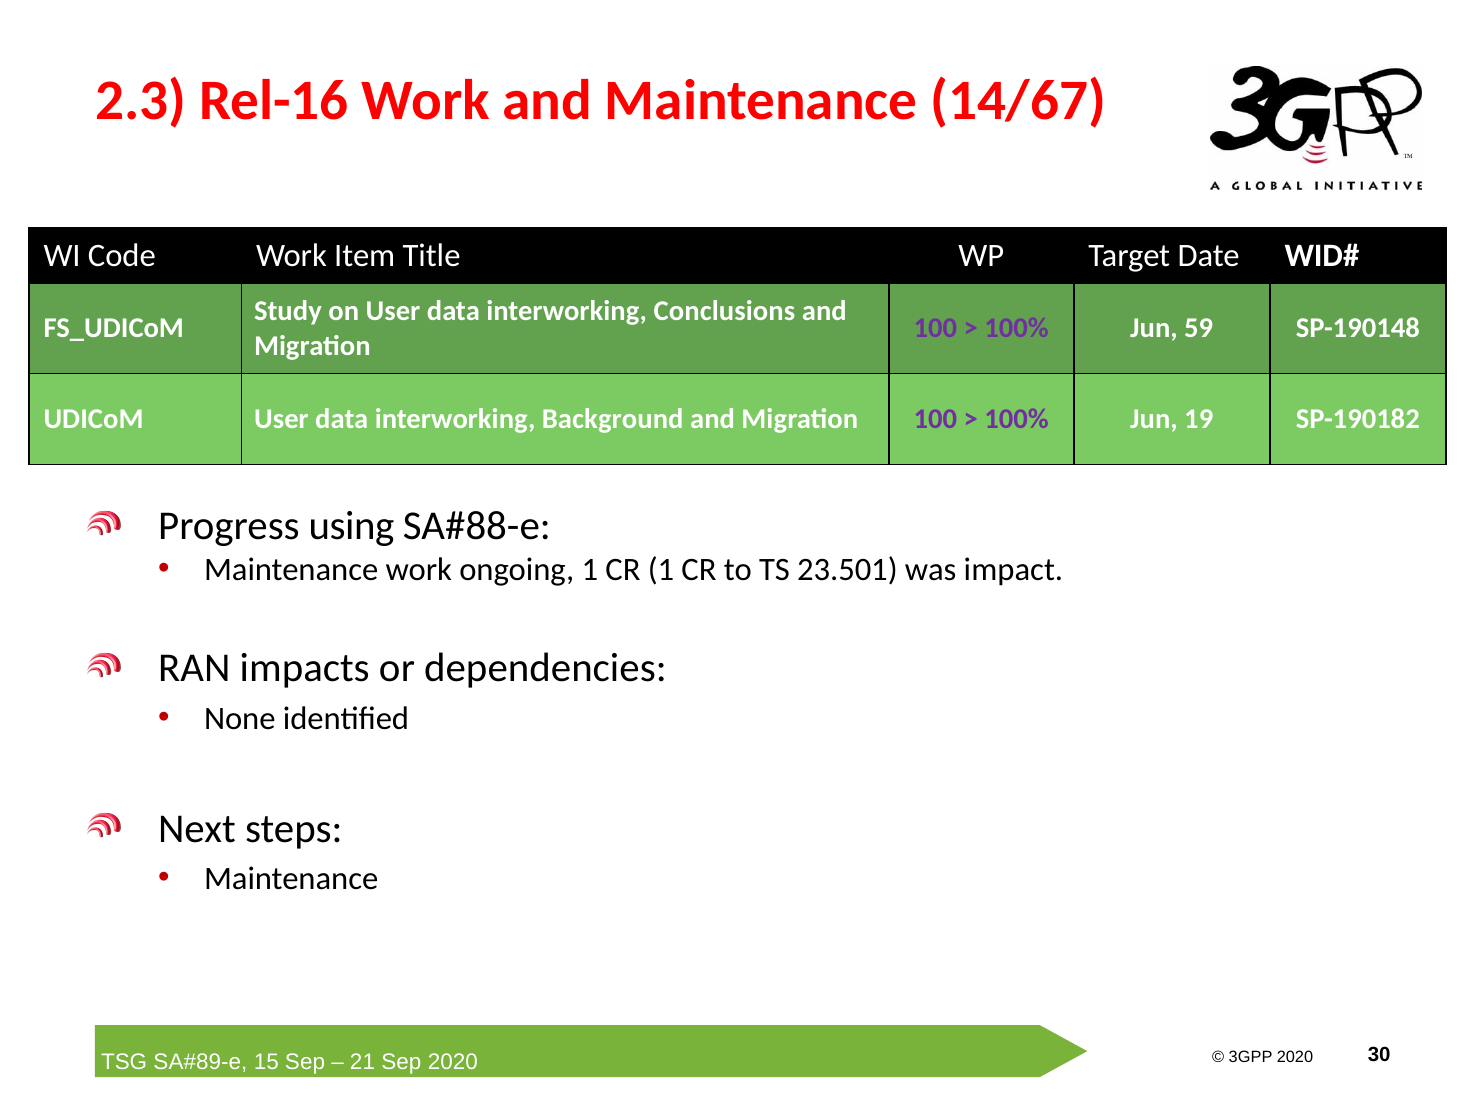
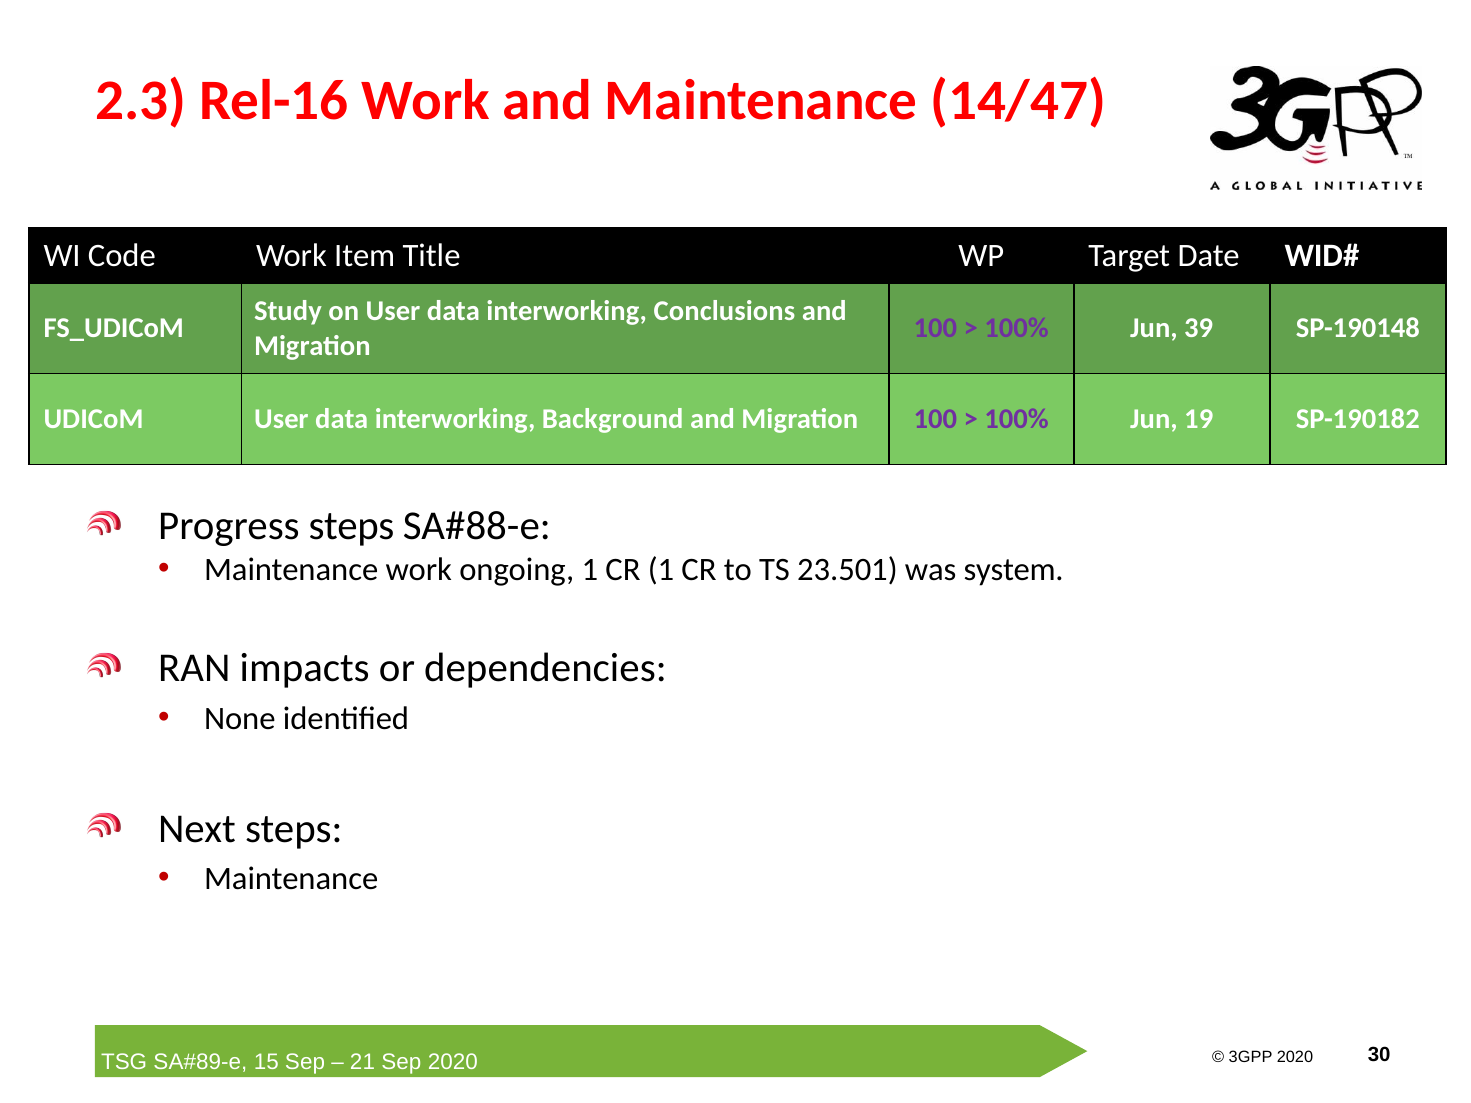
14/67: 14/67 -> 14/47 (1018, 100)
59: 59 -> 39 (1199, 329)
Progress using: using -> steps (351, 526)
impact: impact -> system (1014, 570)
